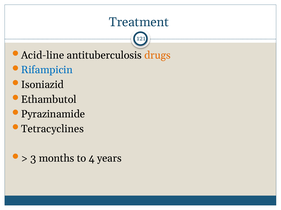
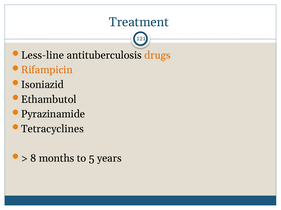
Acid-line: Acid-line -> Less-line (43, 55)
Rifampicin colour: blue -> orange (47, 70)
3: 3 -> 8 (33, 159)
4: 4 -> 5 (92, 159)
